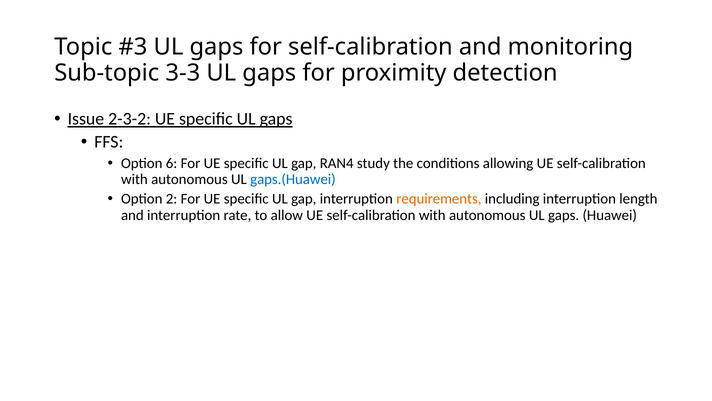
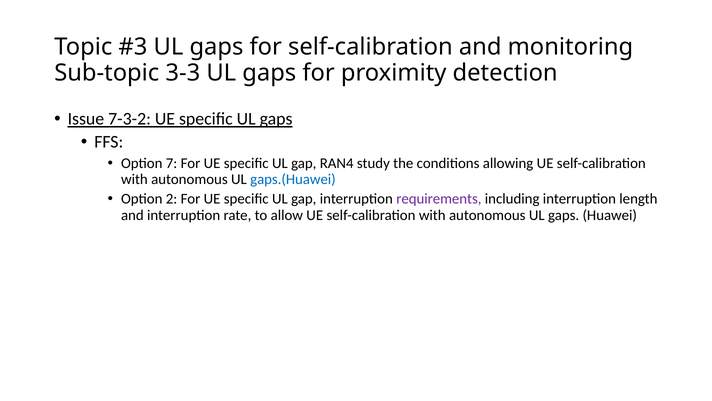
2-3-2: 2-3-2 -> 7-3-2 (130, 119)
6: 6 -> 7 (172, 163)
requirements colour: orange -> purple (439, 199)
